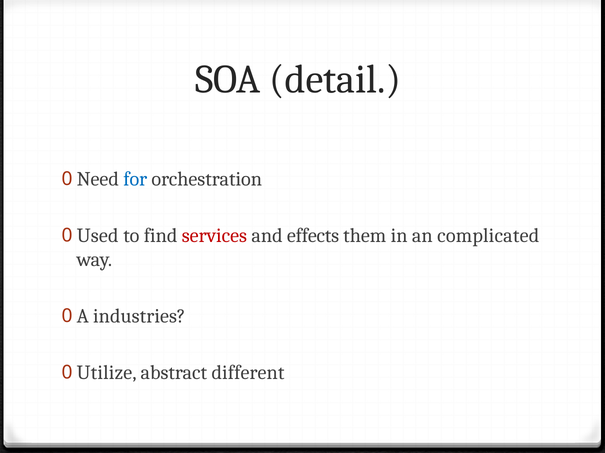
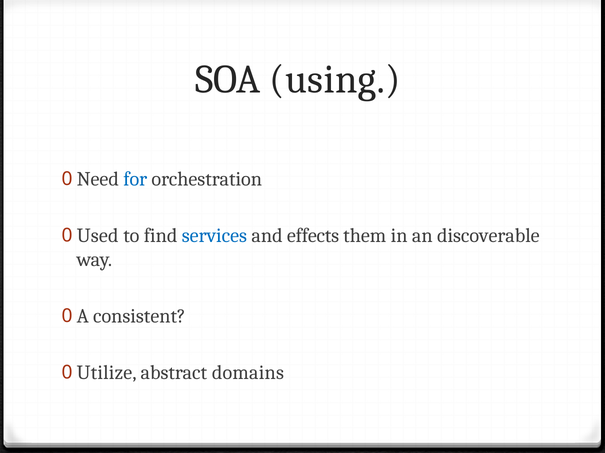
detail: detail -> using (335, 79)
services colour: red -> blue (214, 236)
complicated: complicated -> discoverable (488, 236)
industries: industries -> consistent (139, 317)
different: different -> domains (248, 373)
